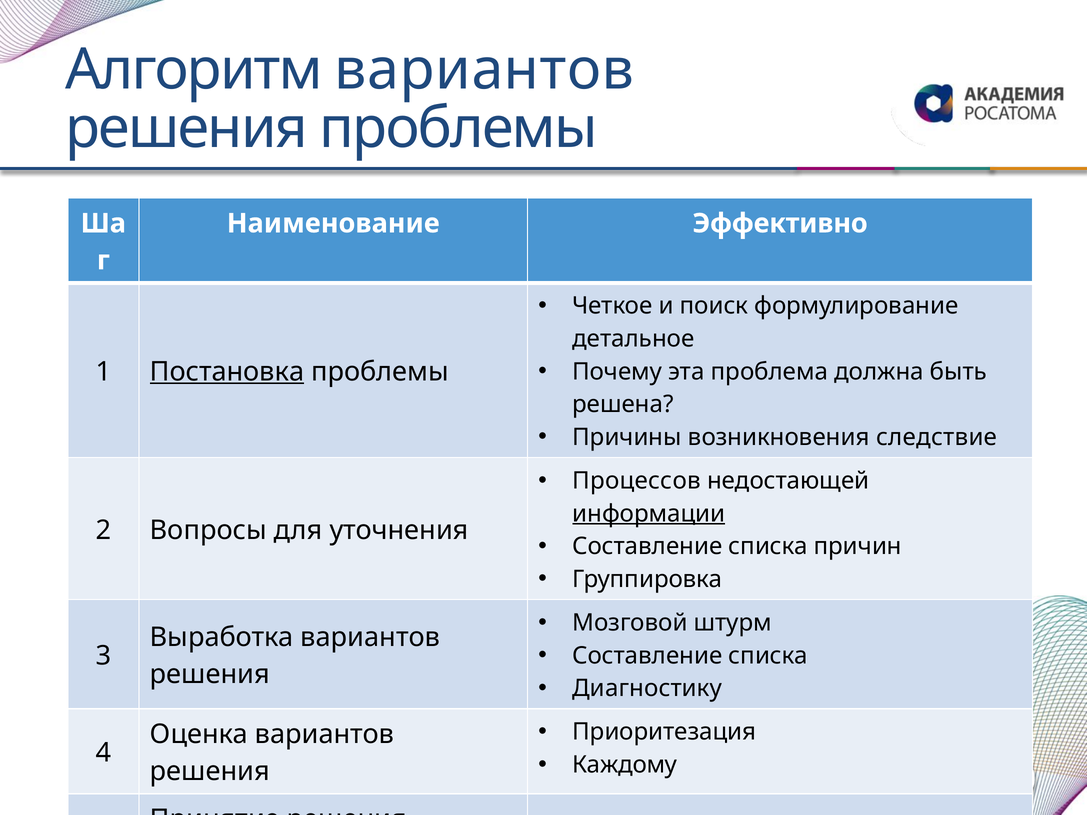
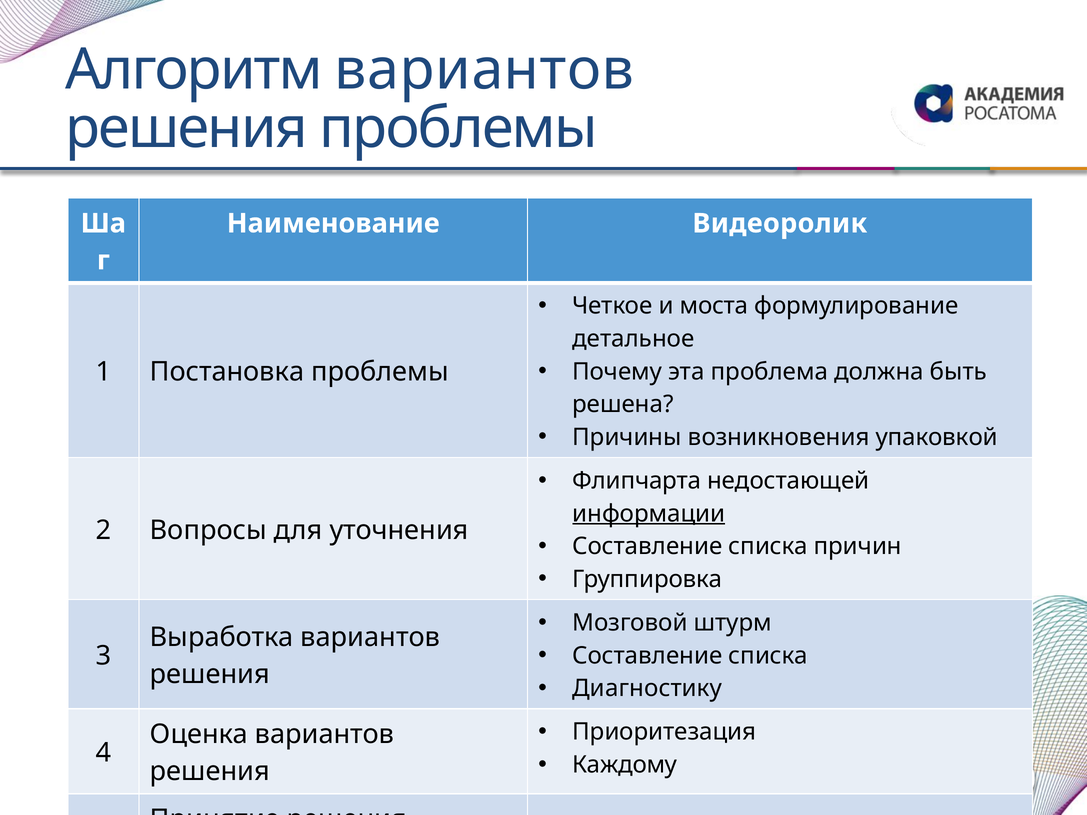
Эффективно: Эффективно -> Видеоролик (780, 223)
поиск: поиск -> моста (714, 306)
Постановка underline: present -> none (227, 372)
следствие: следствие -> упаковкой (937, 437)
Процессов: Процессов -> Флипчарта (637, 481)
